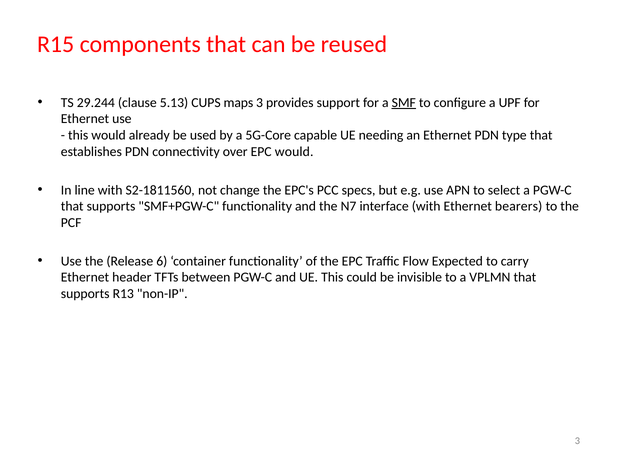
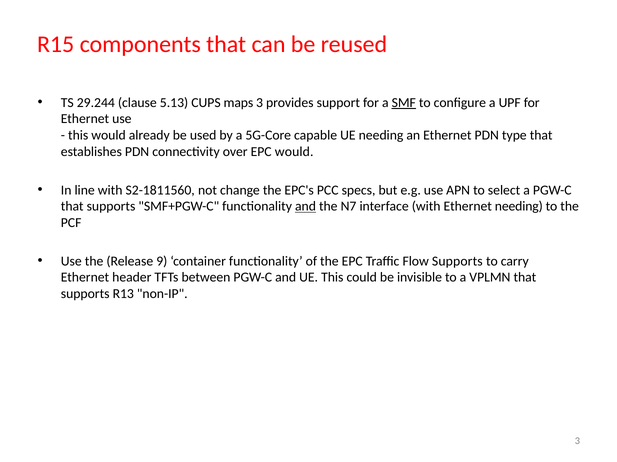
and underline: none -> present (306, 207)
Ethernet bearers: bearers -> needing (519, 207)
6: 6 -> 9 (162, 261)
Flow Expected: Expected -> Supports (457, 261)
